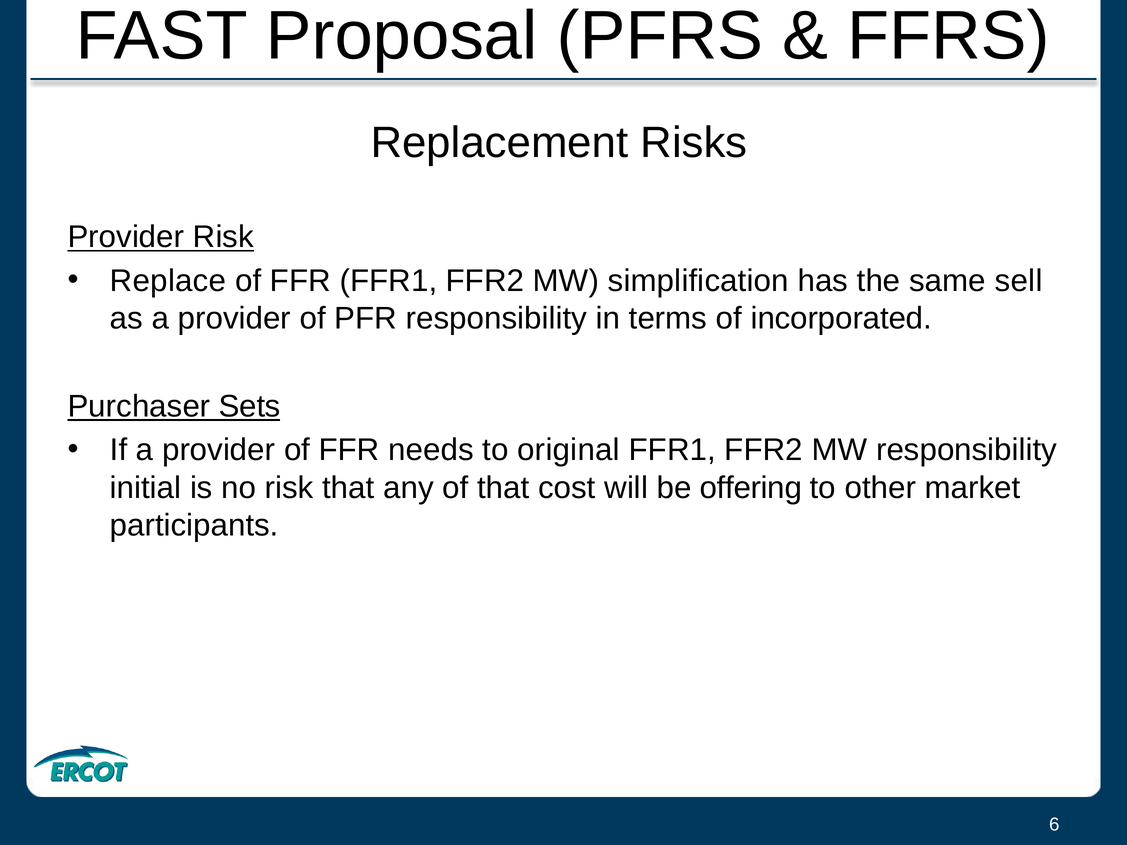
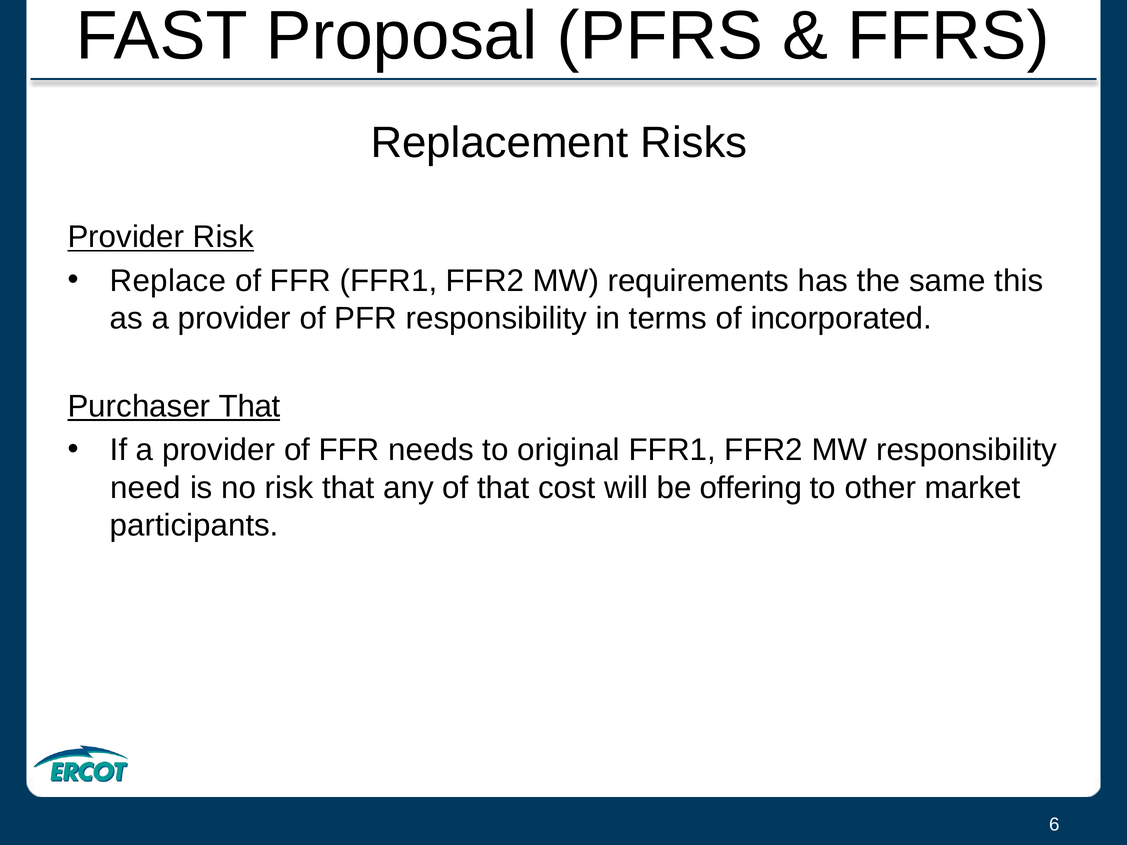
simplification: simplification -> requirements (698, 281)
sell: sell -> this (1019, 281)
Purchaser Sets: Sets -> That (250, 406)
initial: initial -> need (145, 488)
